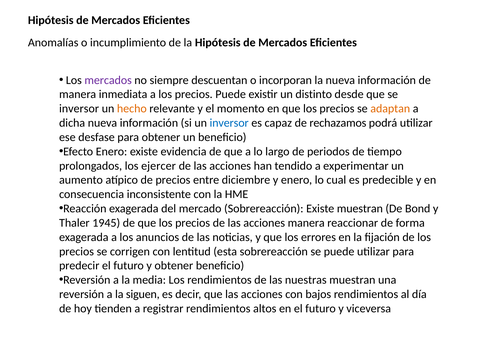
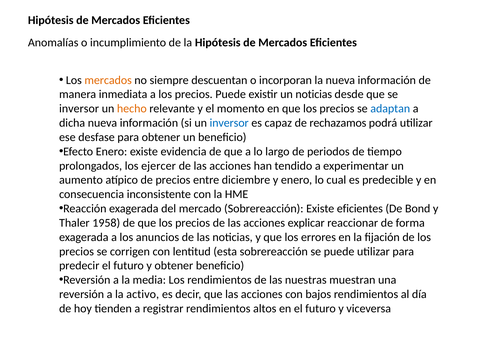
mercados colour: purple -> orange (108, 80)
un distinto: distinto -> noticias (314, 95)
adaptan colour: orange -> blue (390, 109)
Existe muestran: muestran -> eficientes (360, 209)
1945: 1945 -> 1958 (106, 223)
acciones manera: manera -> explicar (306, 223)
siguen: siguen -> activo (143, 295)
